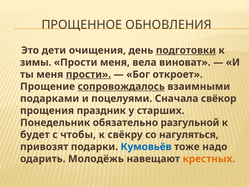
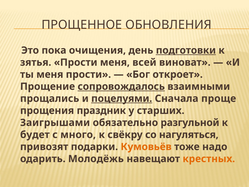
дети: дети -> пока (54, 50)
зимы: зимы -> зятья (36, 62)
вела: вела -> всей (144, 62)
прости underline: present -> none (88, 74)
подарками: подарками -> прощались (50, 98)
поцелуями underline: none -> present (122, 98)
свёкор: свёкор -> проще (219, 98)
Понедельник: Понедельник -> Заигрышами (55, 122)
чтобы: чтобы -> много (78, 135)
Кумовьёв colour: blue -> orange (146, 147)
